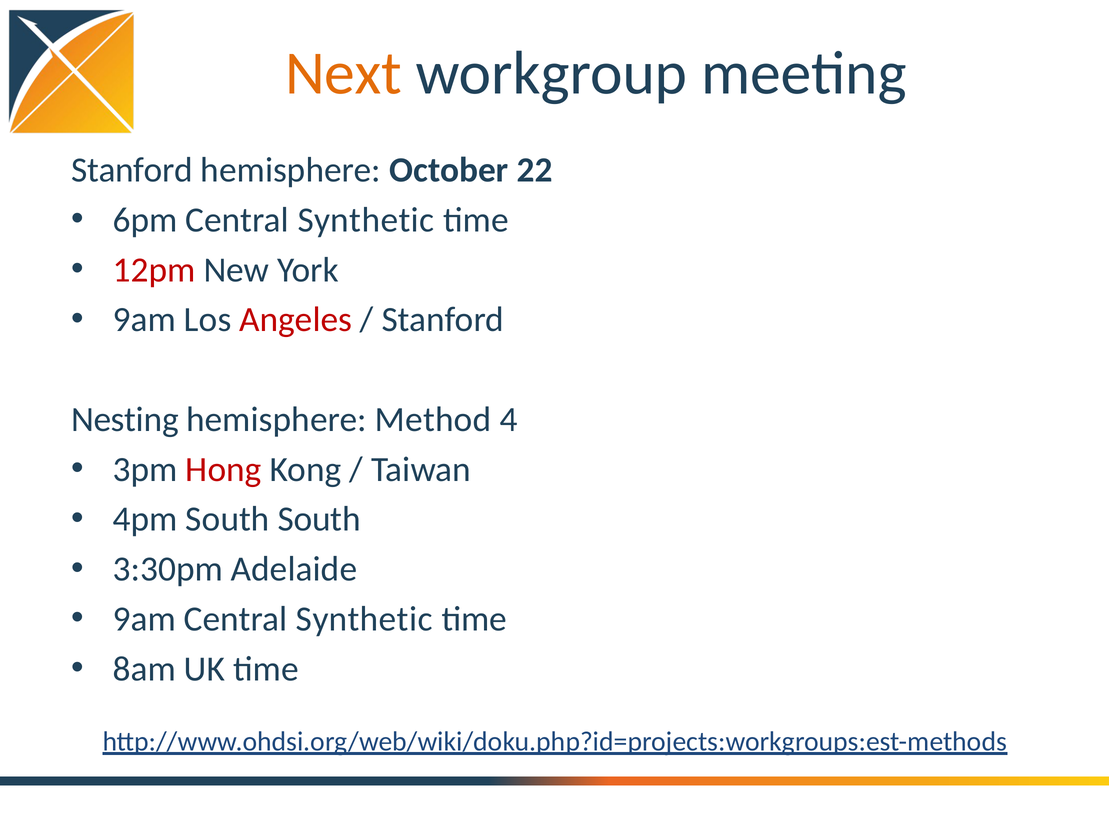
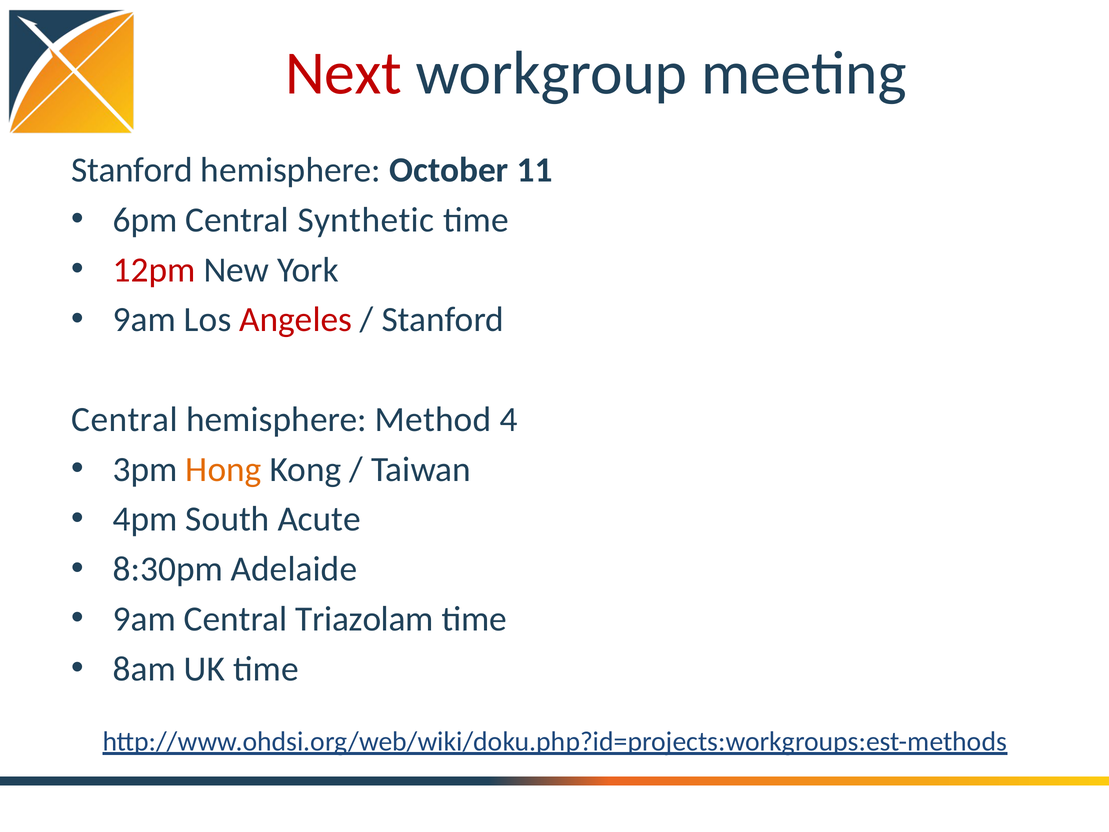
Next colour: orange -> red (343, 74)
22: 22 -> 11 (535, 170)
Nesting: Nesting -> Central (125, 419)
Hong colour: red -> orange (223, 469)
South South: South -> Acute (319, 519)
3:30pm: 3:30pm -> 8:30pm (168, 569)
9am Central Synthetic: Synthetic -> Triazolam (364, 619)
